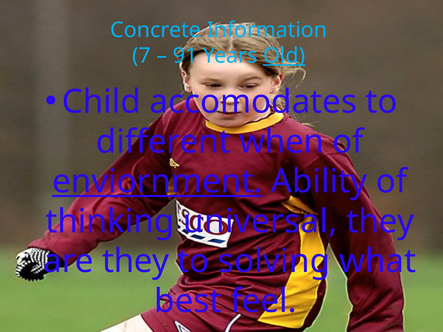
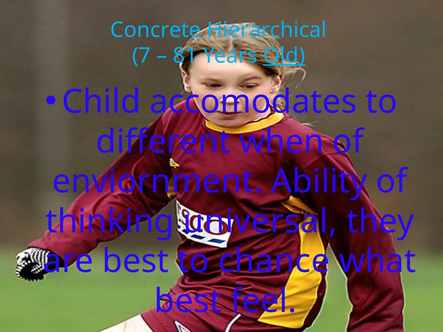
Information: Information -> Hierarchical (267, 30)
91: 91 -> 81 (185, 56)
enviornment underline: present -> none (157, 182)
are they: they -> best (136, 261)
solving: solving -> chance (274, 261)
